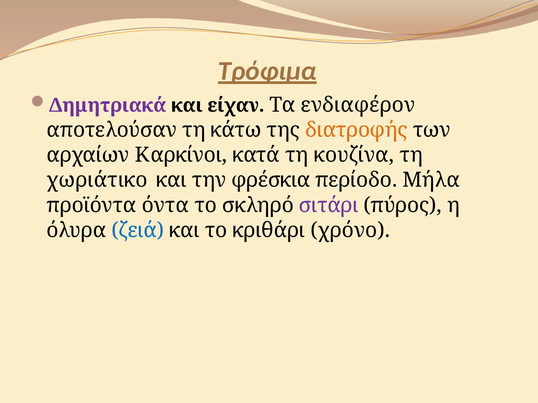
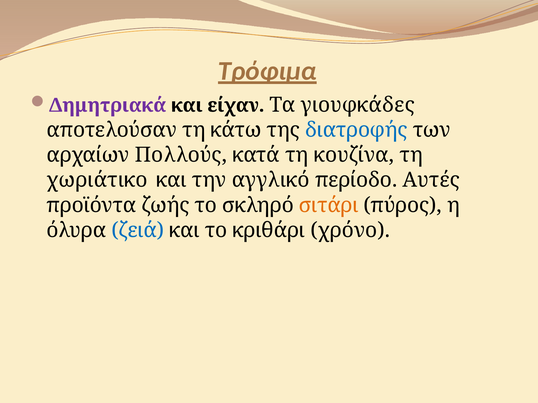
ενδιαφέρον: ενδιαφέρον -> γιουφκάδες (358, 105)
διατροφής colour: orange -> blue (356, 130)
Καρκίνοι: Καρκίνοι -> Πολλούς (181, 155)
φρέσκια: φρέσκια -> αγγλικό (271, 180)
Μήλα: Μήλα -> Αυτές (431, 180)
όντα: όντα -> ζωής (165, 205)
σιτάρι colour: purple -> orange (329, 205)
